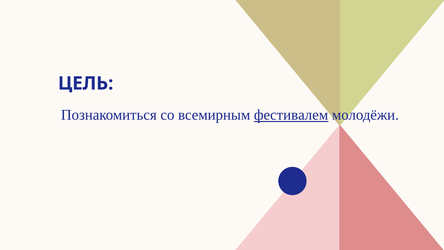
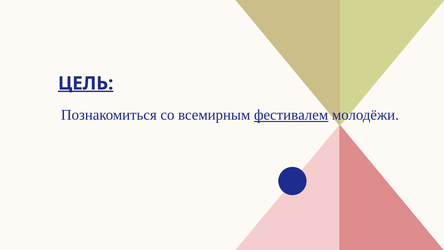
ЦЕЛЬ underline: none -> present (86, 83)
